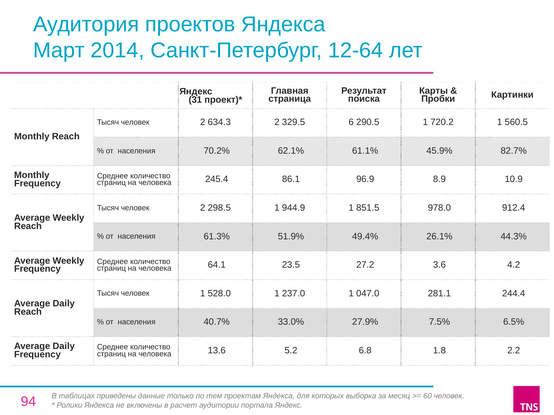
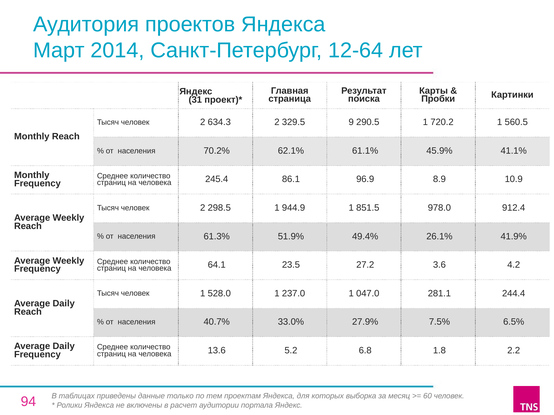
6: 6 -> 9 (351, 122)
82.7%: 82.7% -> 41.1% (514, 151)
44.3%: 44.3% -> 41.9% (514, 237)
